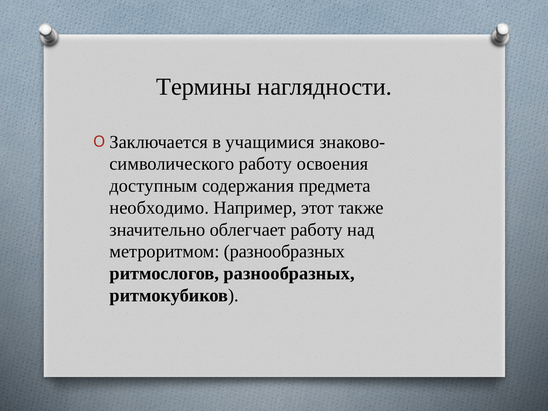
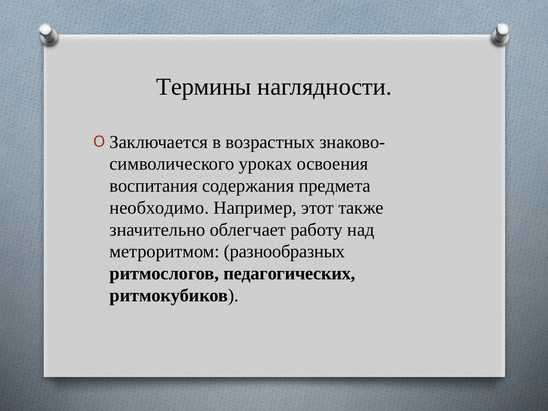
учащимися: учащимися -> возрастных (270, 142)
работу: работу -> уроках (266, 164)
доступным: доступным -> воспитания (154, 186)
ритмослогов разнообразных: разнообразных -> педагогических (289, 274)
